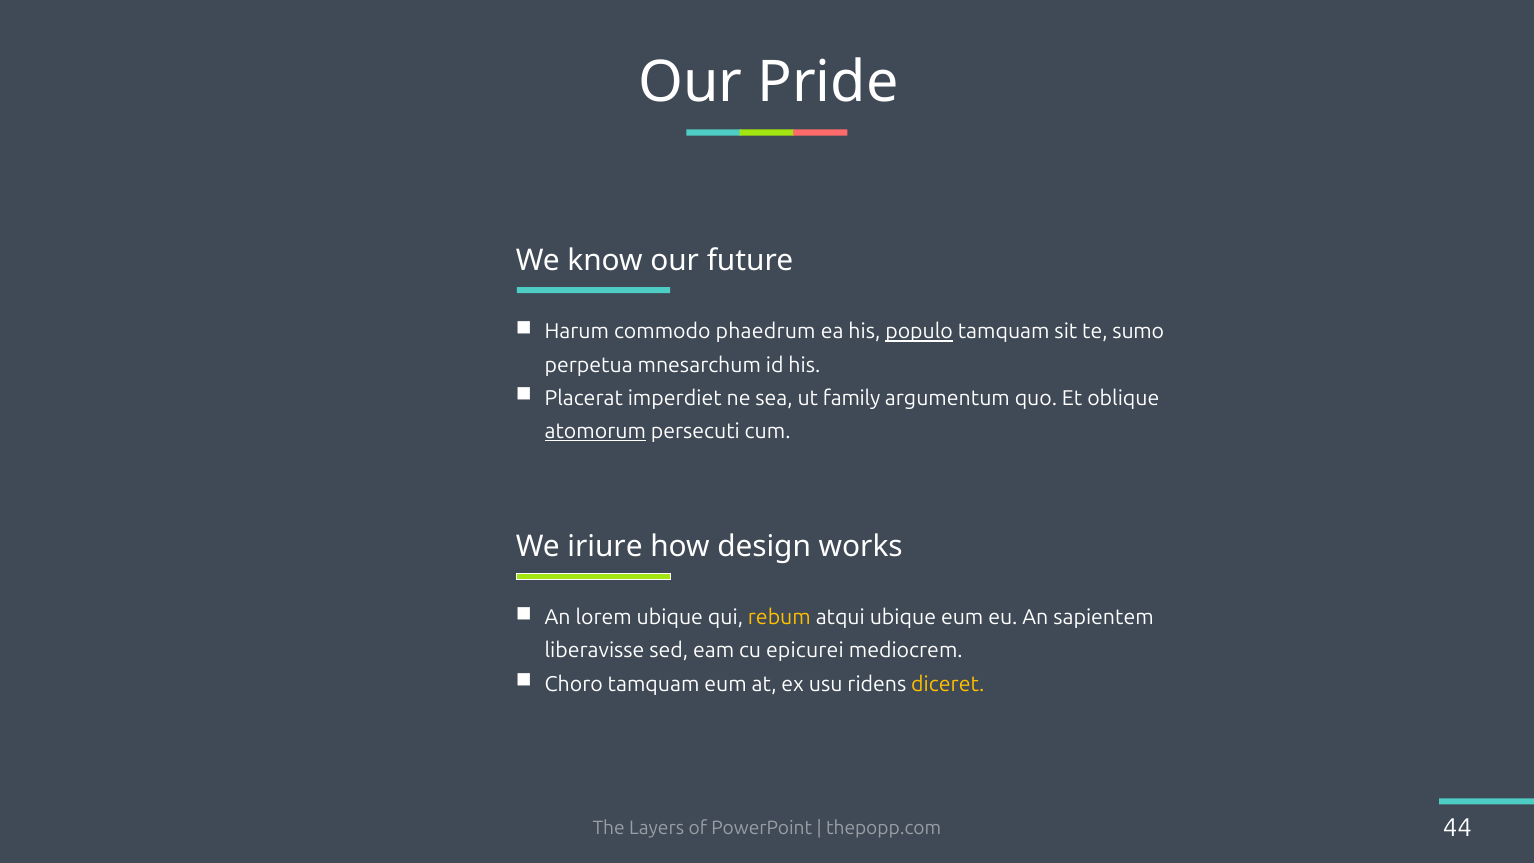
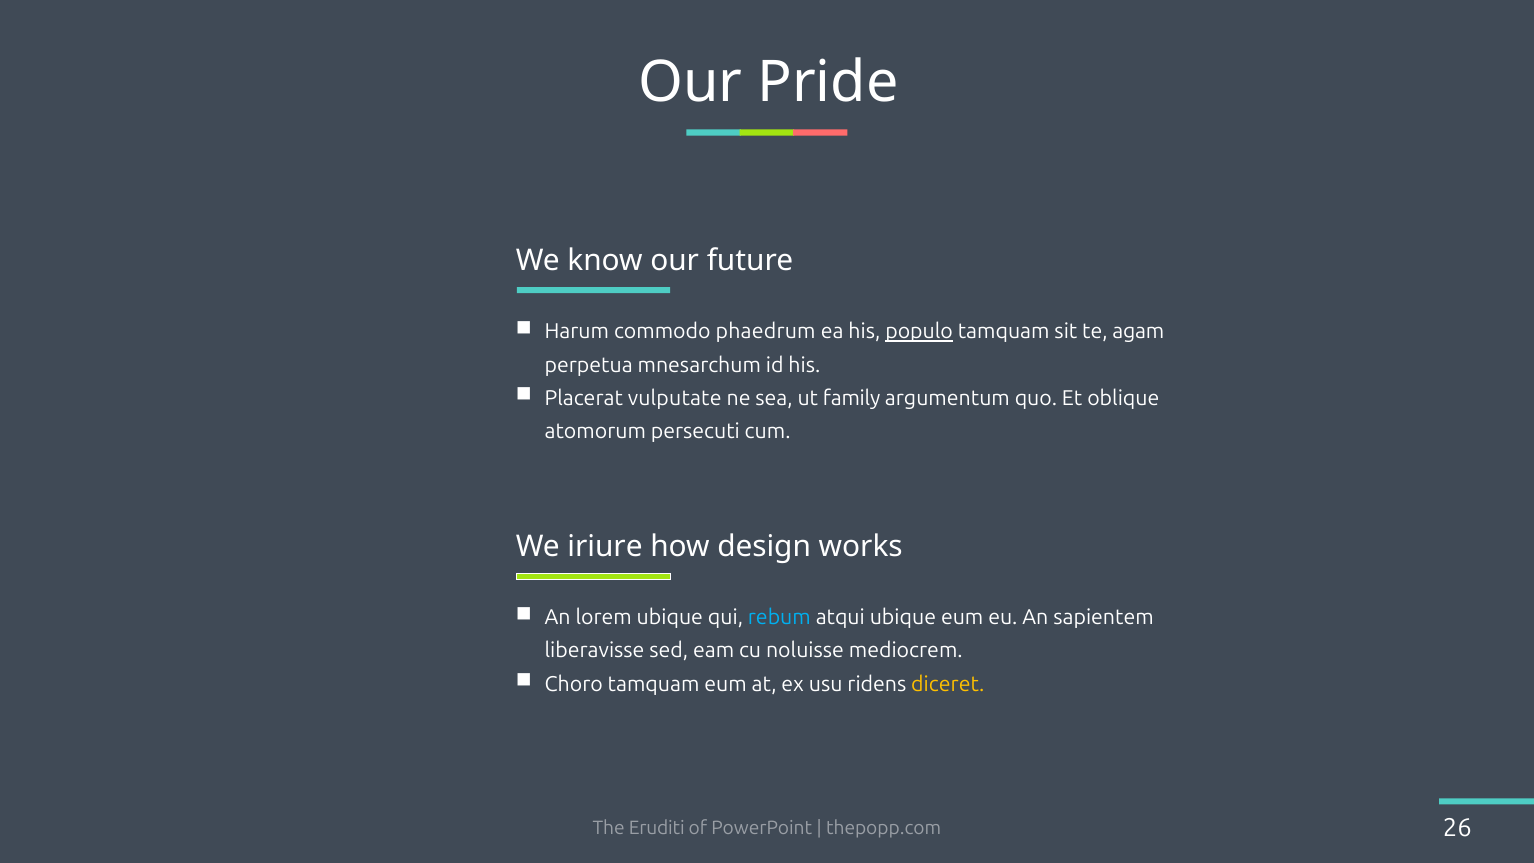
sumo: sumo -> agam (1138, 332)
imperdiet: imperdiet -> vulputate (675, 398)
atomorum underline: present -> none (595, 431)
rebum colour: yellow -> light blue (779, 617)
epicurei: epicurei -> noluisse (805, 651)
Layers: Layers -> Eruditi (657, 828)
44: 44 -> 26 (1457, 828)
